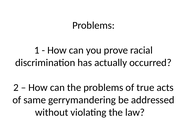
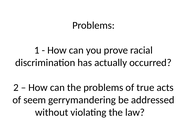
same: same -> seem (35, 100)
